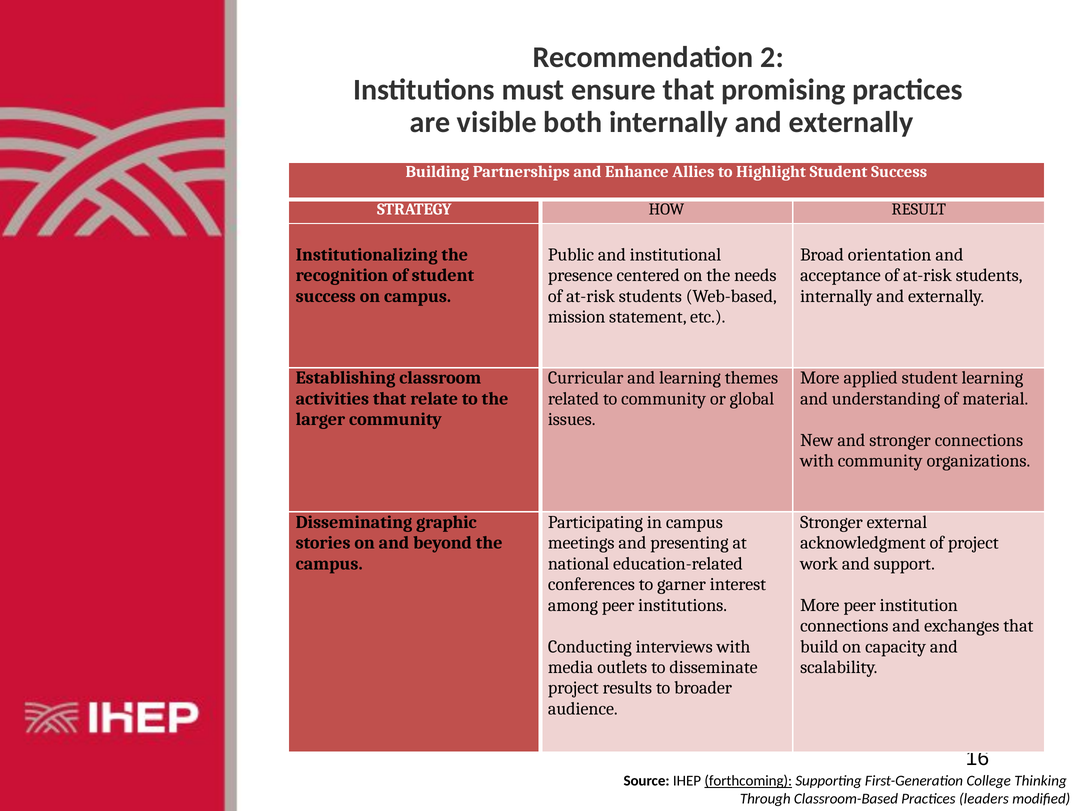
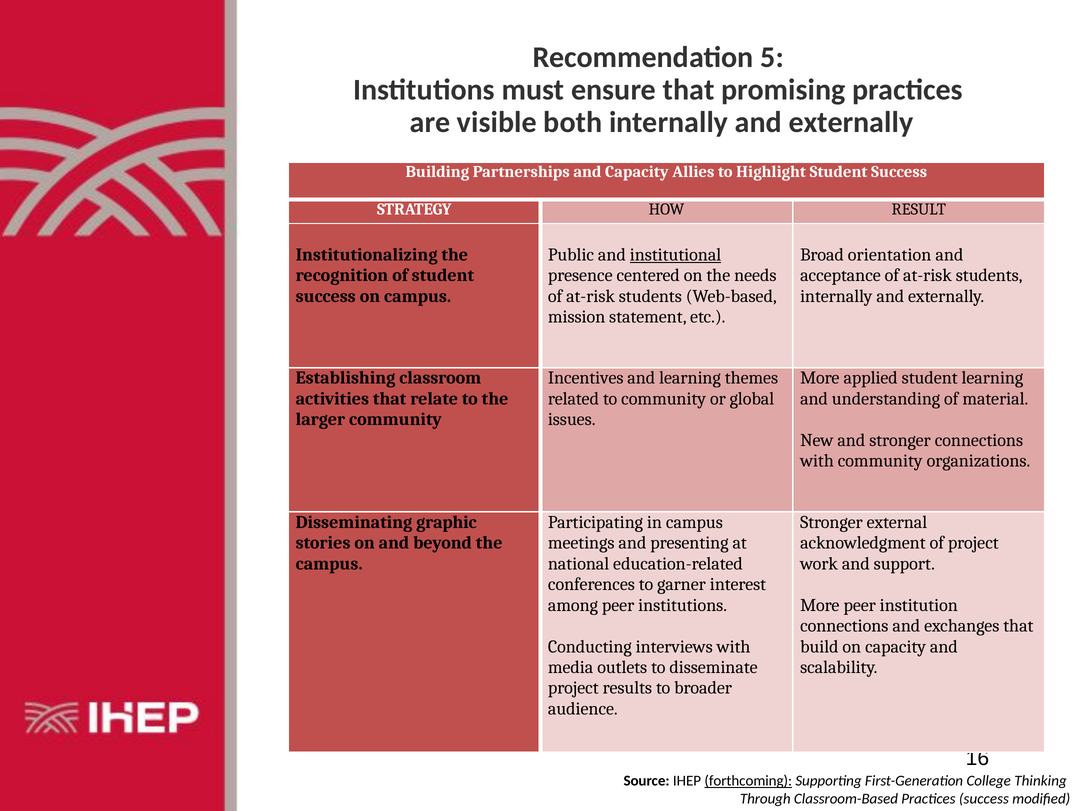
2: 2 -> 5 (772, 57)
and Enhance: Enhance -> Capacity (637, 172)
institutional underline: none -> present (676, 255)
Curricular: Curricular -> Incentives (586, 378)
Practices leaders: leaders -> success (984, 799)
